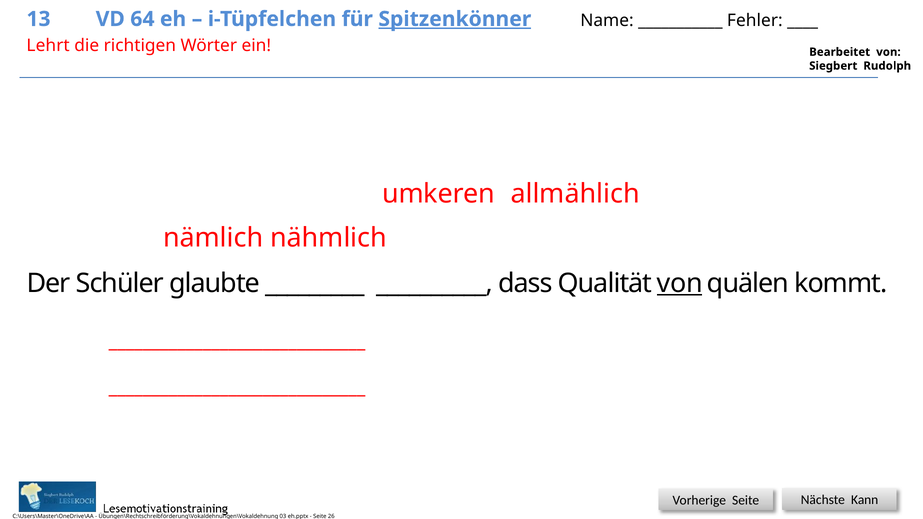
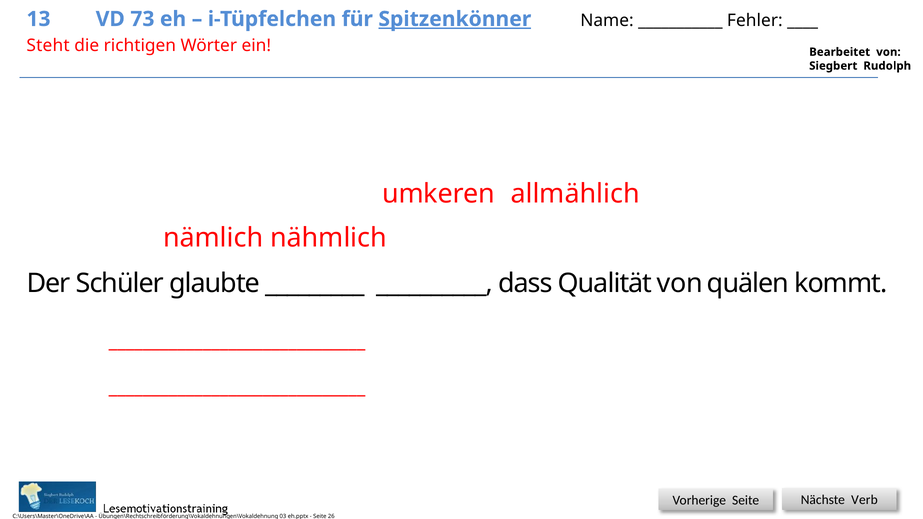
64: 64 -> 73 (142, 19)
Lehrt: Lehrt -> Steht (48, 46)
von underline: present -> none (680, 283)
Kann: Kann -> Verb (864, 500)
